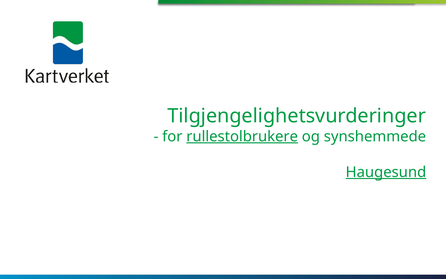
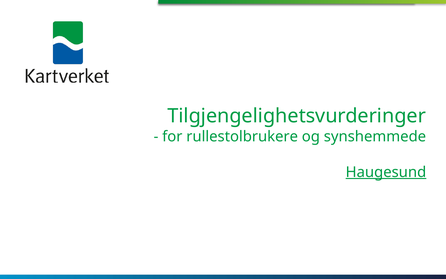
rullestolbrukere underline: present -> none (242, 136)
